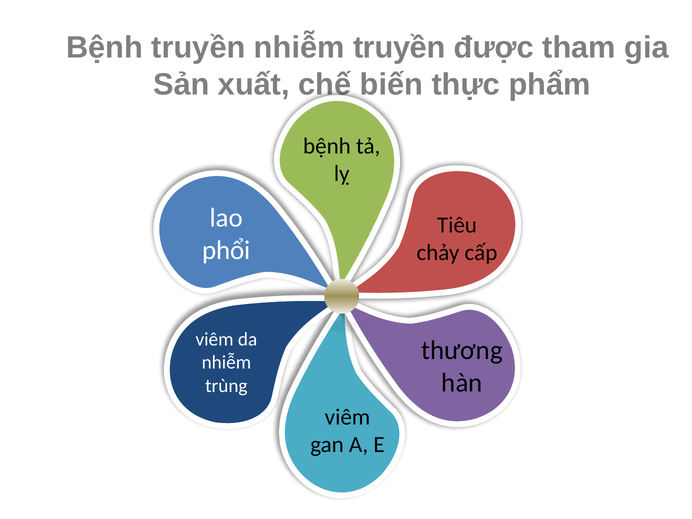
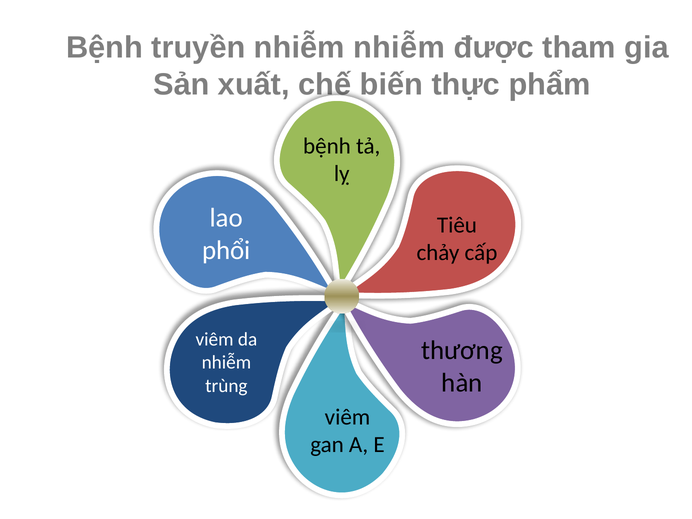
nhiễm truyền: truyền -> nhiễm (399, 47)
